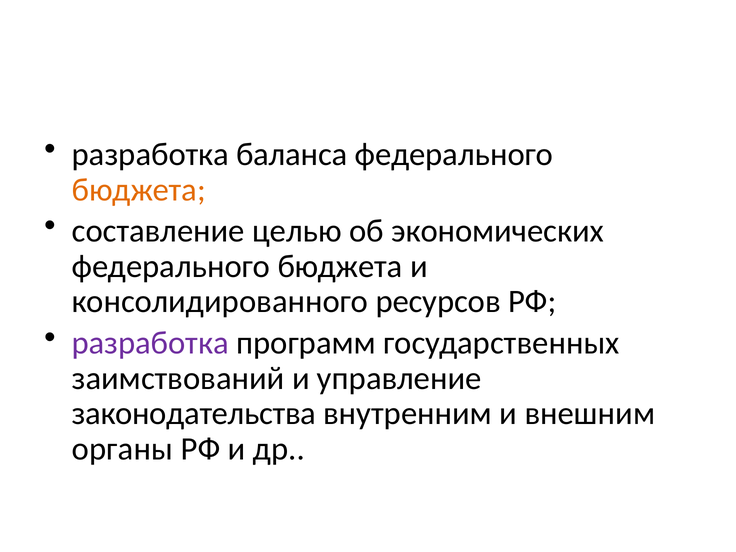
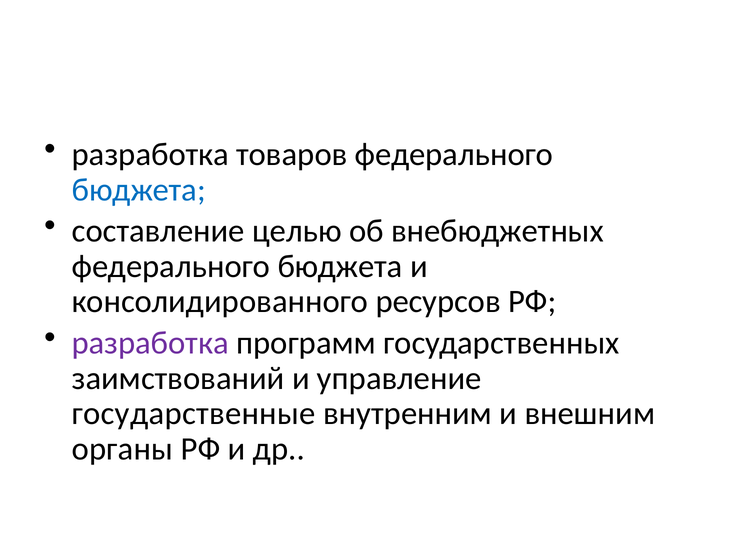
баланса: баланса -> товаров (292, 154)
бюджета colour: orange -> blue (139, 190)
экономических: экономических -> внебюджетных (498, 231)
законодательства: законодательства -> государственные (194, 414)
